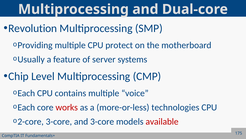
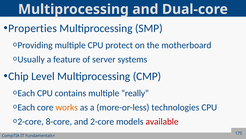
Revolution: Revolution -> Properties (33, 28)
voice: voice -> really (135, 93)
works colour: red -> orange (67, 107)
3-core: 3-core -> 8-core (59, 121)
and 3-core: 3-core -> 2-core (102, 121)
